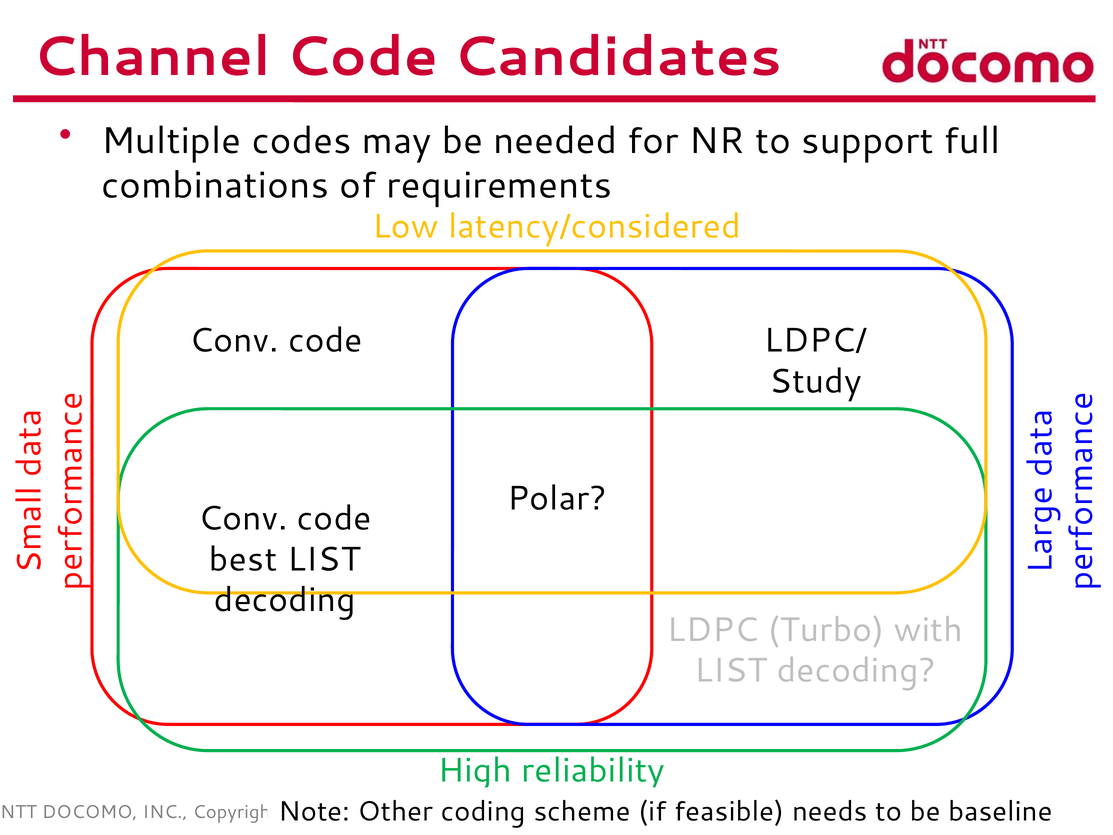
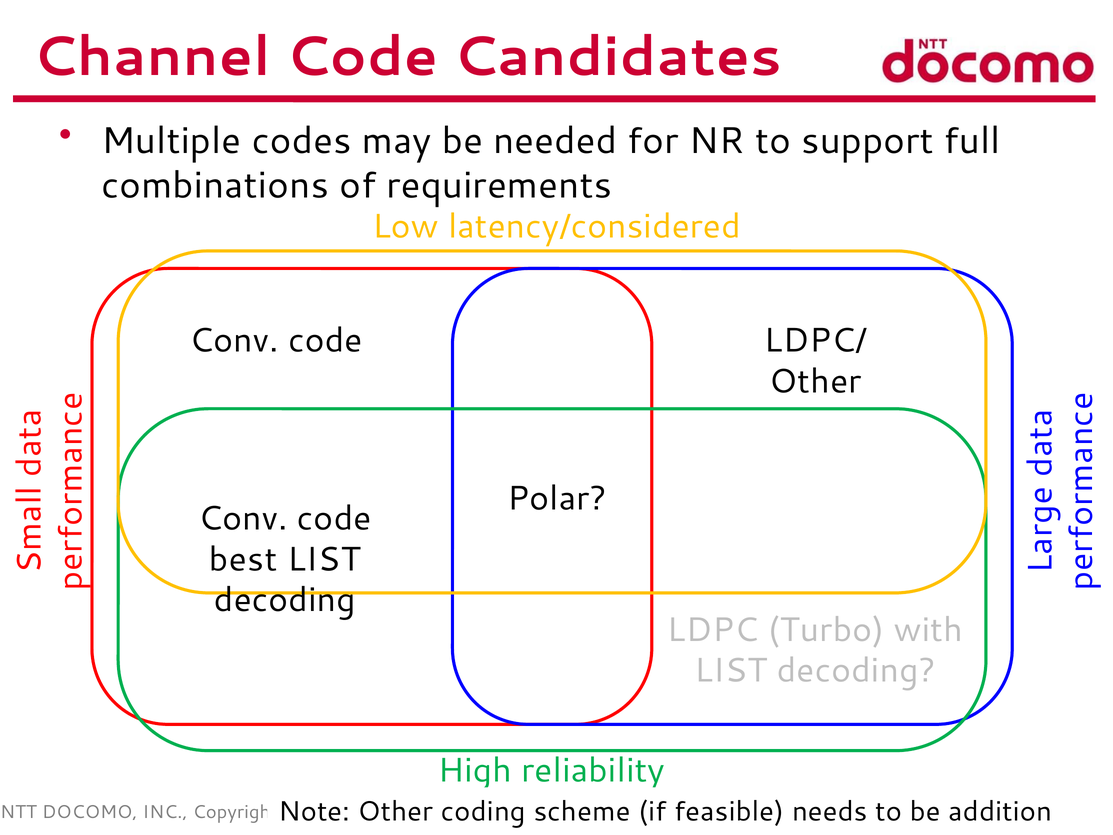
Study: Study -> Other (816, 381)
baseline: baseline -> addition (1000, 811)
